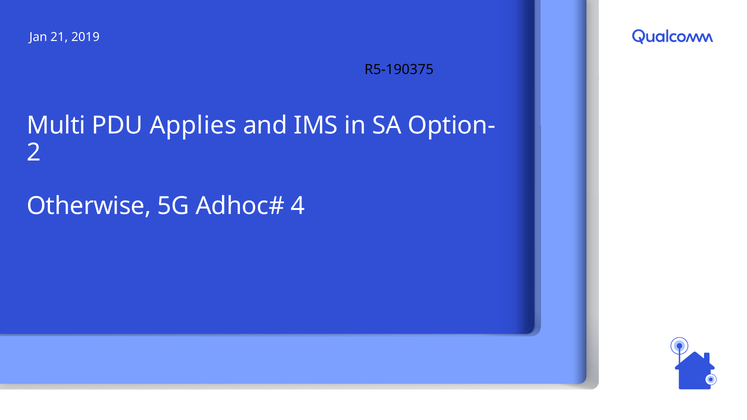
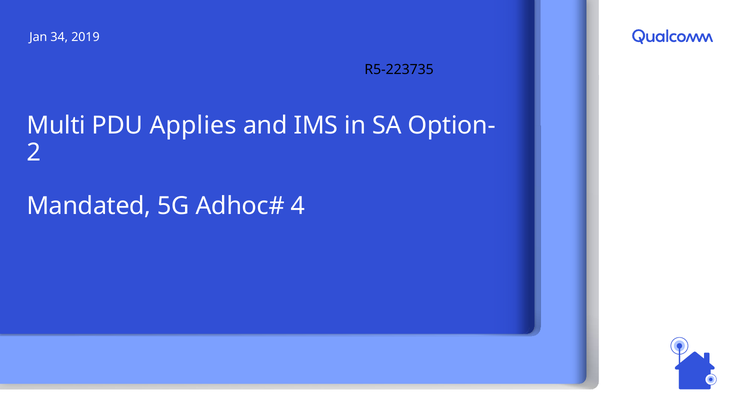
21: 21 -> 34 (59, 37)
R5-190375: R5-190375 -> R5-223735 (399, 70)
Otherwise: Otherwise -> Mandated (89, 206)
